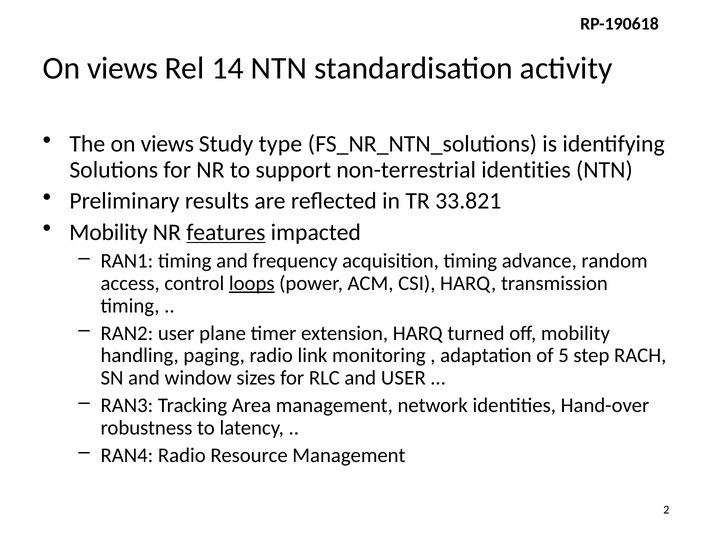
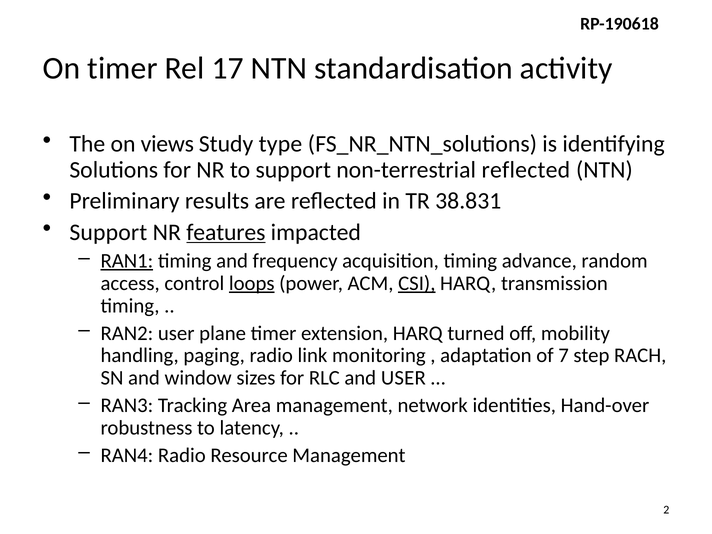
views: views -> timer (122, 68)
14: 14 -> 17 (228, 68)
non-terrestrial identities: identities -> reflected (526, 170)
33.821: 33.821 -> 38.831 (468, 201)
Mobility: Mobility -> Support (108, 232)
RAN1 underline: none -> present (127, 261)
CSI underline: none -> present (417, 283)
5: 5 -> 7 (564, 356)
